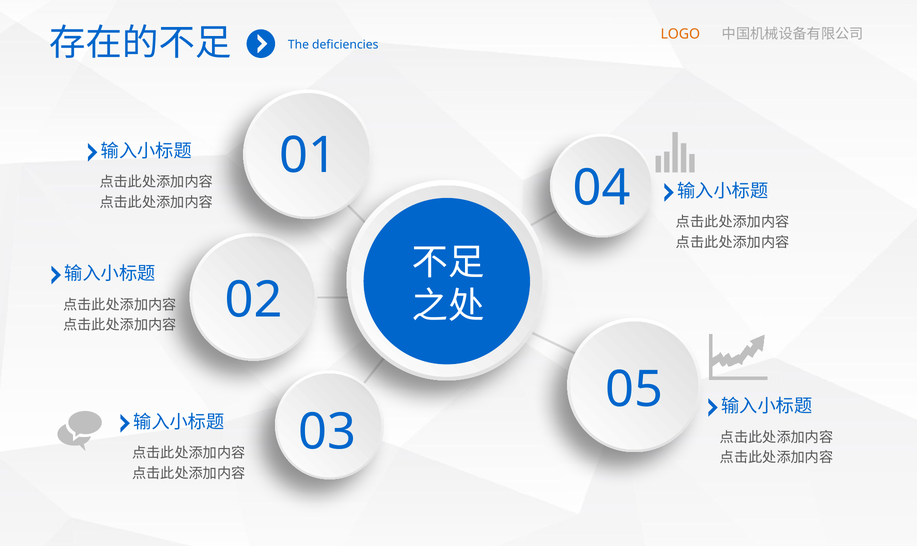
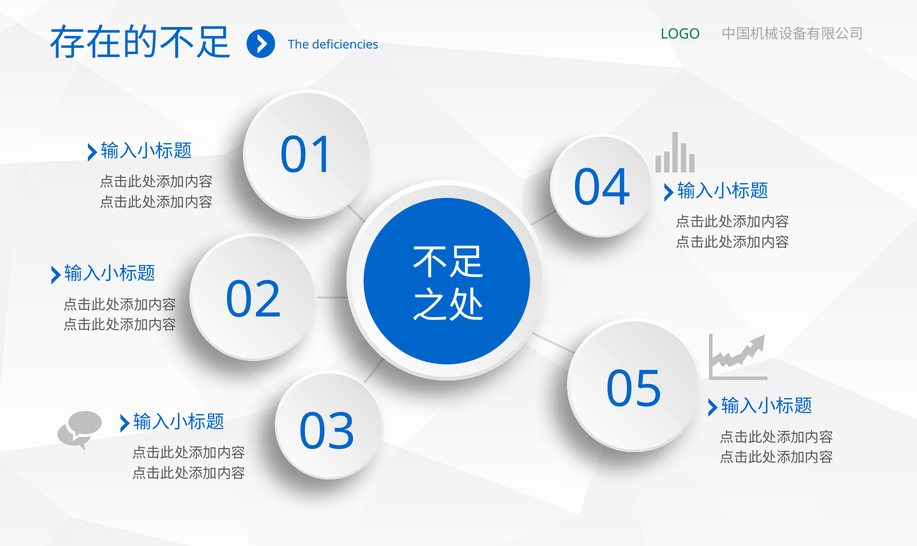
LOGO colour: orange -> green (680, 34)
